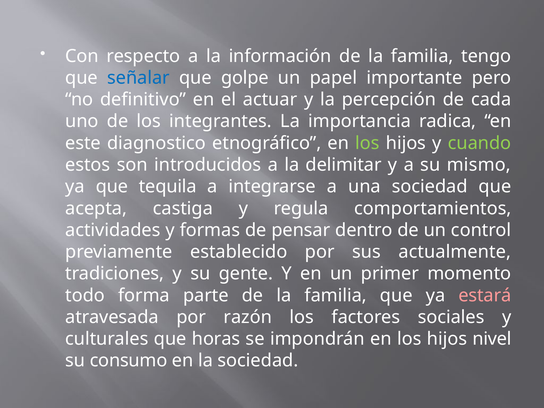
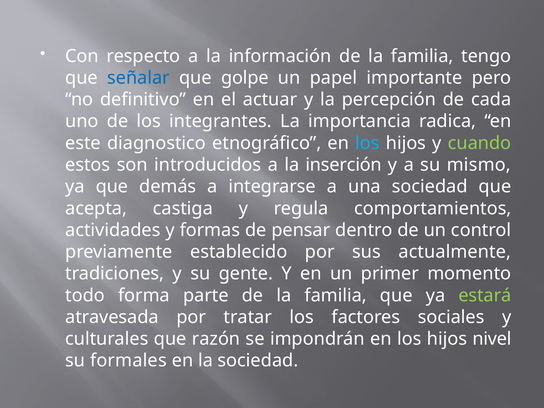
los colour: light green -> light blue (367, 143)
delimitar: delimitar -> inserción (344, 165)
tequila: tequila -> demás (168, 187)
estará colour: pink -> light green (485, 295)
razón: razón -> tratar (248, 317)
horas: horas -> razón (216, 339)
consumo: consumo -> formales (128, 361)
